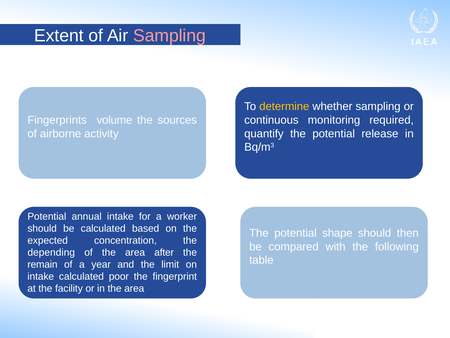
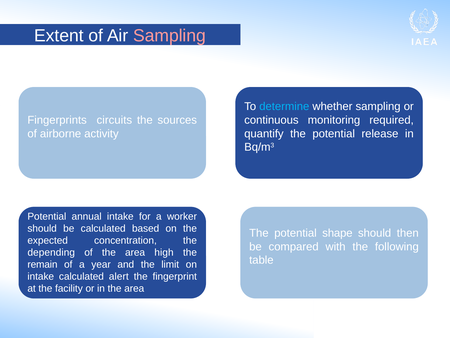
determine colour: yellow -> light blue (284, 106)
volume: volume -> circuits (114, 120)
after: after -> high (164, 252)
poor: poor -> alert (119, 276)
